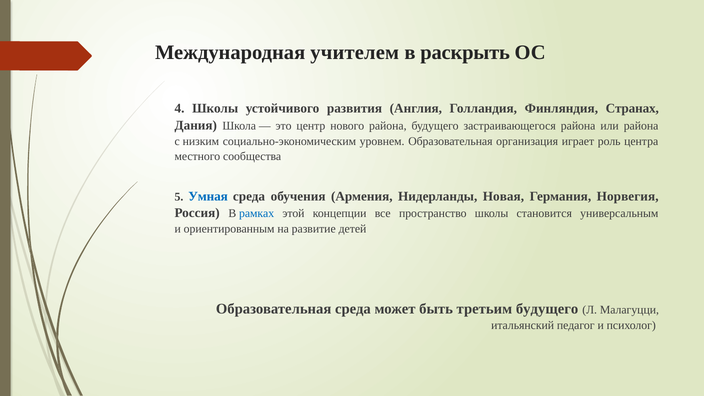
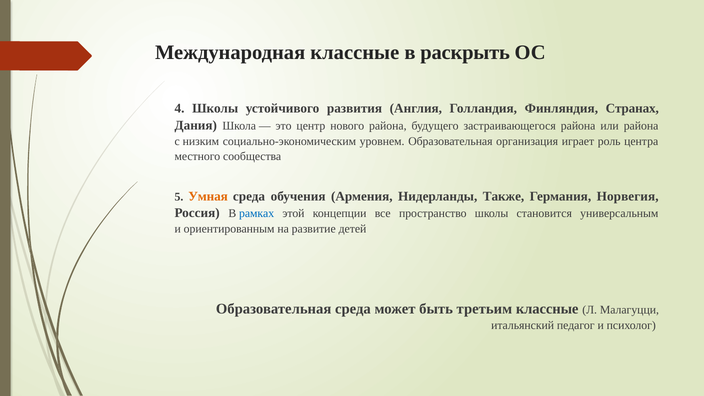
Международная учителем: учителем -> классные (355, 52)
Умная colour: blue -> orange (208, 196)
Новая: Новая -> Также (504, 196)
третьим будущего: будущего -> классные (547, 309)
